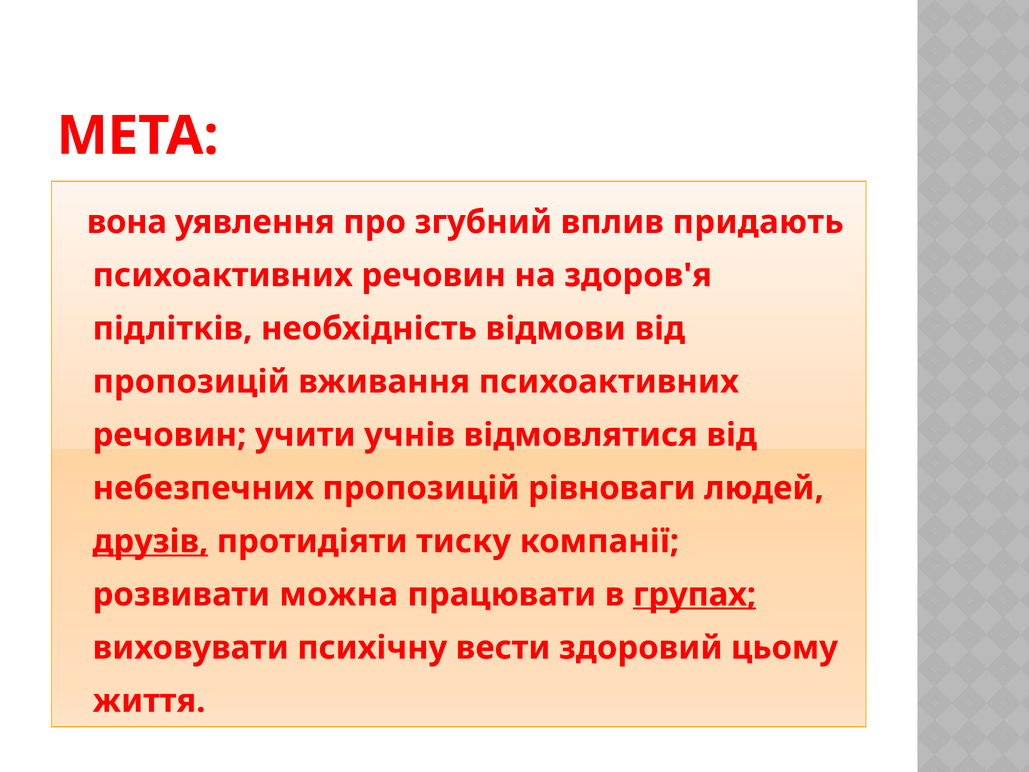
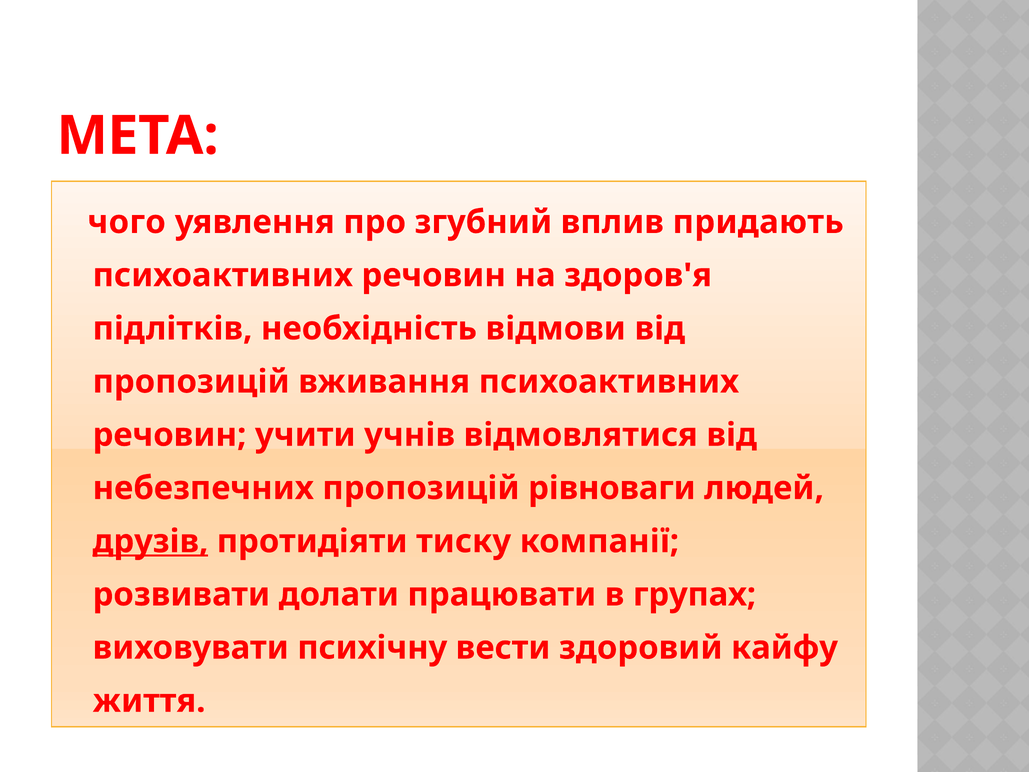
вона: вона -> чого (127, 222)
можна: можна -> долати (339, 594)
групах underline: present -> none (695, 594)
цьому: цьому -> кайфу (785, 648)
